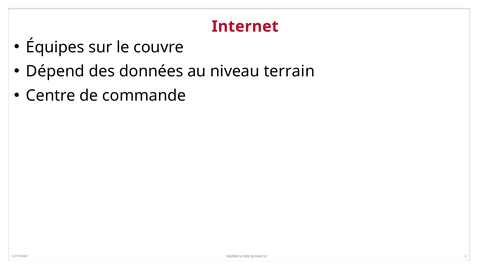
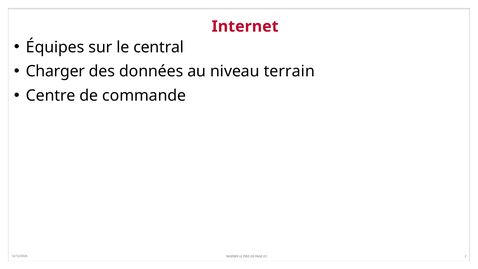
couvre: couvre -> central (159, 47)
Dépend: Dépend -> Charger (55, 71)
